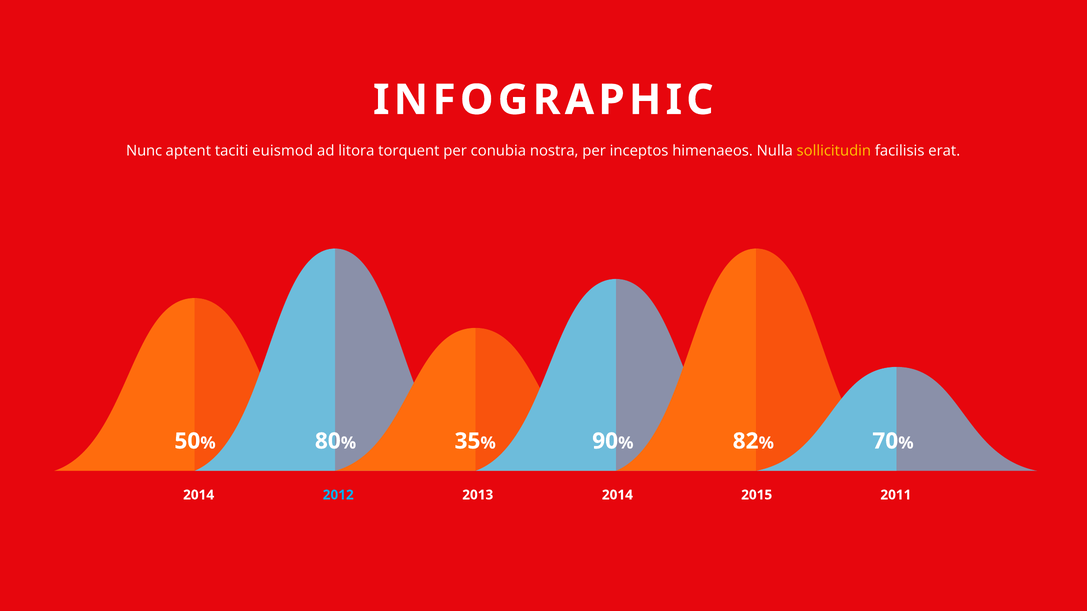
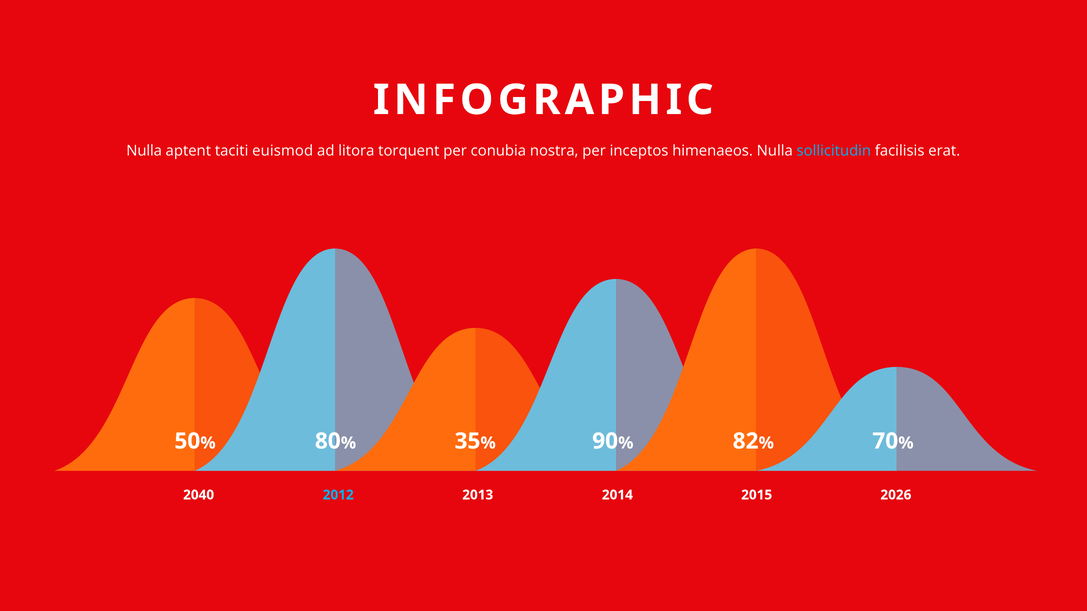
Nunc: Nunc -> Nulla (144, 151)
sollicitudin colour: yellow -> light blue (834, 151)
2014: 2014 -> 2040 (199, 495)
2011: 2011 -> 2026 (896, 495)
